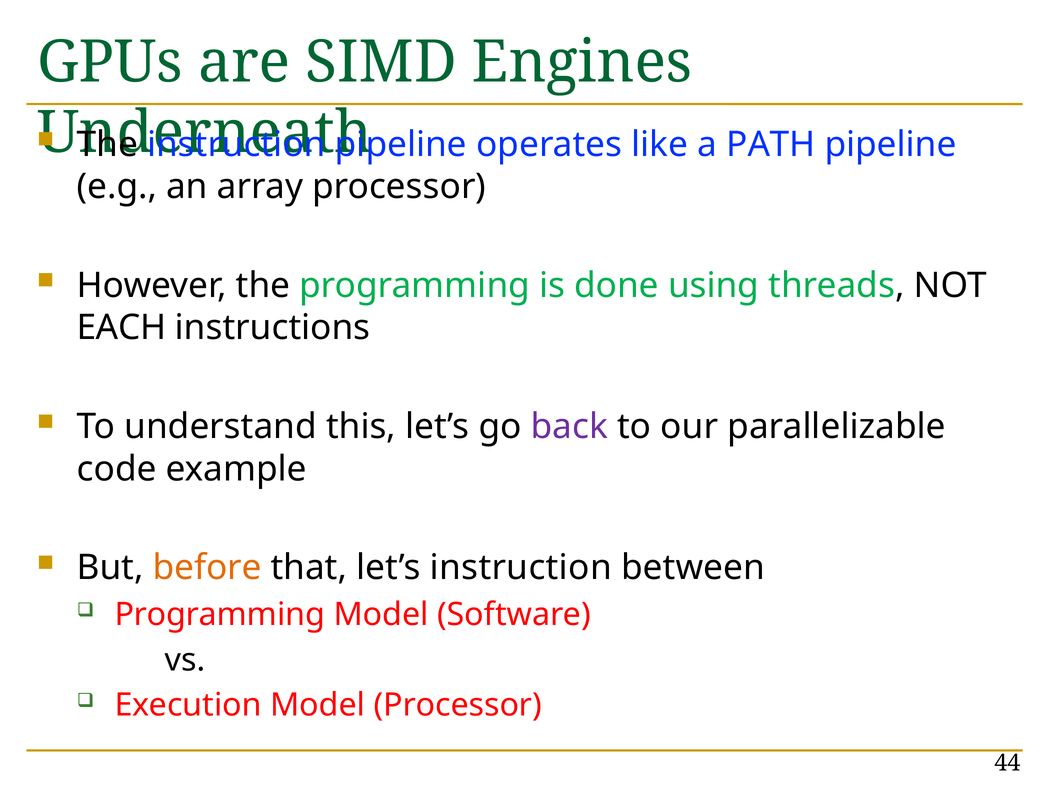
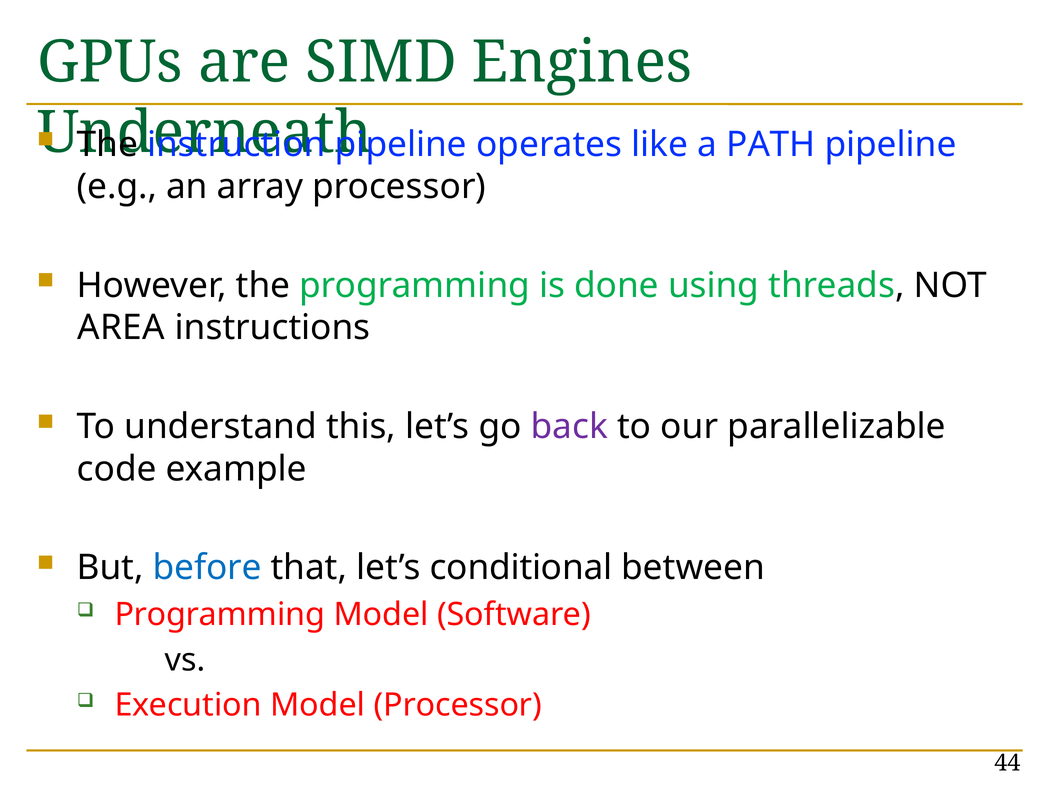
EACH: EACH -> AREA (121, 328)
before colour: orange -> blue (207, 567)
let’s instruction: instruction -> conditional (521, 567)
